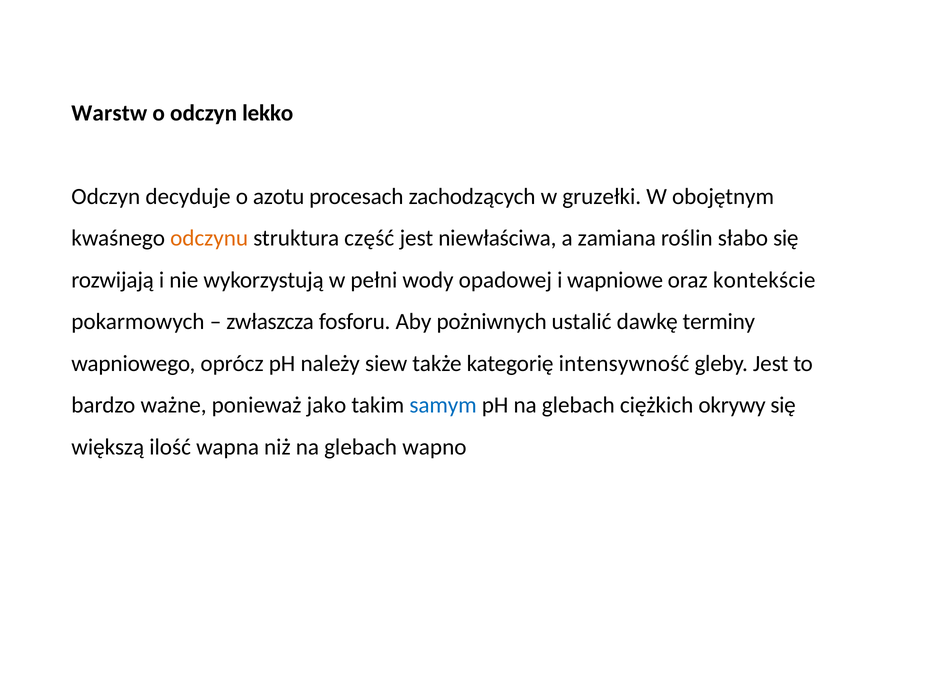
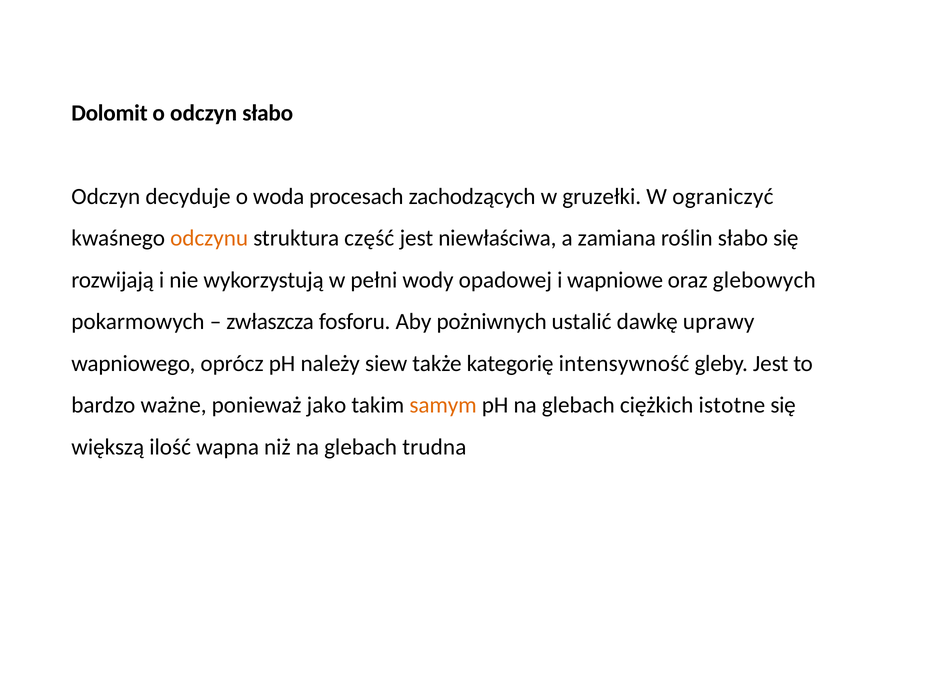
Warstw: Warstw -> Dolomit (109, 113)
odczyn lekko: lekko -> słabo (268, 113)
azotu: azotu -> woda (279, 196)
obojętnym: obojętnym -> ograniczyć (723, 196)
kontekście: kontekście -> glebowych (764, 280)
terminy: terminy -> uprawy (719, 322)
samym colour: blue -> orange (443, 405)
okrywy: okrywy -> istotne (732, 405)
wapno: wapno -> trudna (434, 447)
